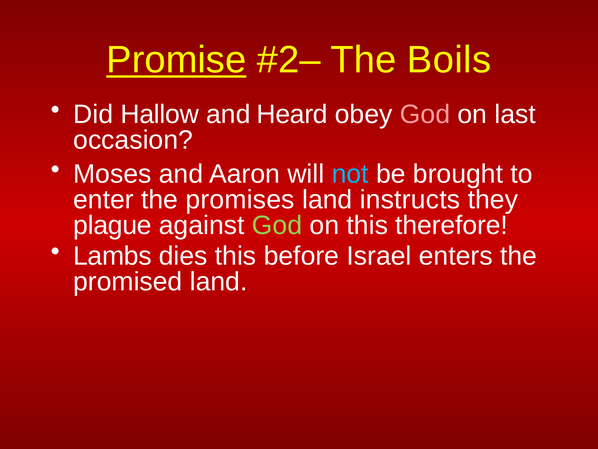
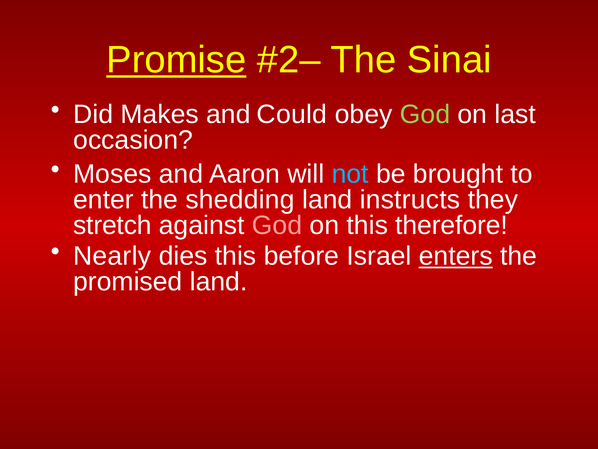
Boils: Boils -> Sinai (449, 60)
Hallow: Hallow -> Makes (160, 114)
Heard: Heard -> Could (292, 114)
God colour: pink -> light green (425, 114)
promises: promises -> shedding (240, 200)
plague: plague -> stretch (112, 225)
God colour: light green -> pink (277, 225)
Lambs: Lambs -> Nearly (112, 256)
enters underline: none -> present (456, 256)
